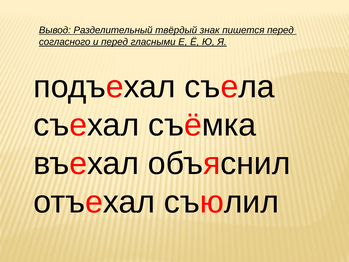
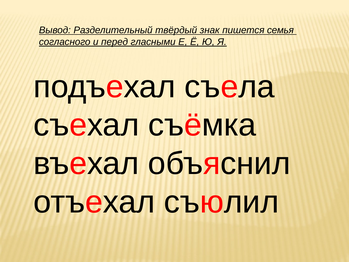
пишется перед: перед -> семья (280, 30)
